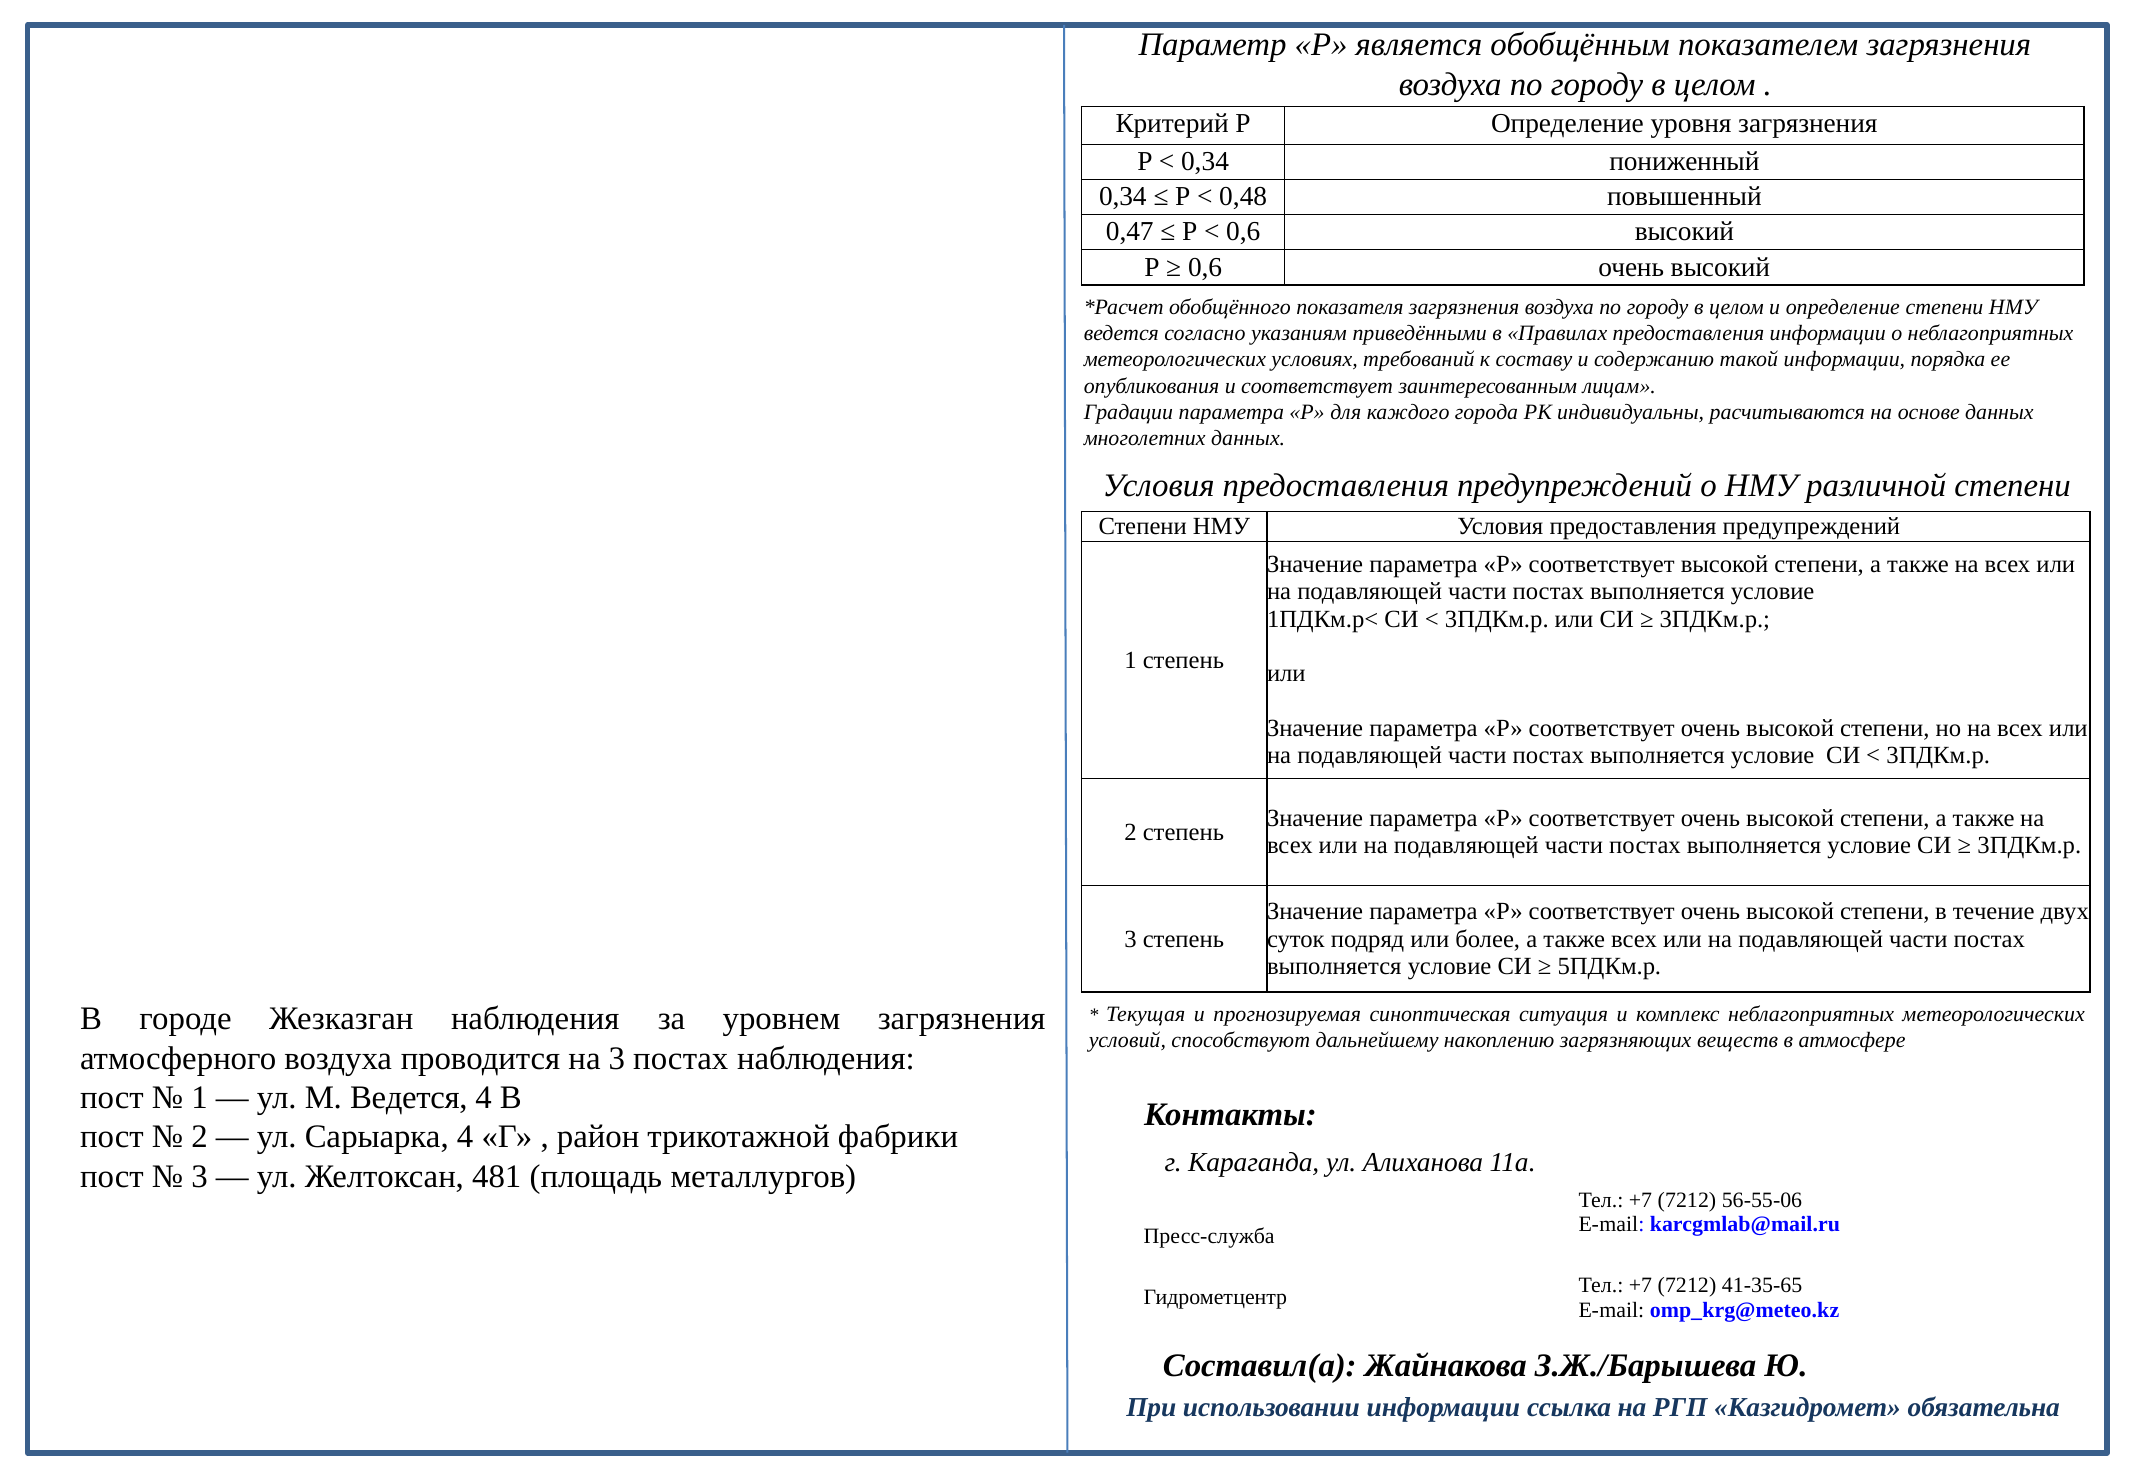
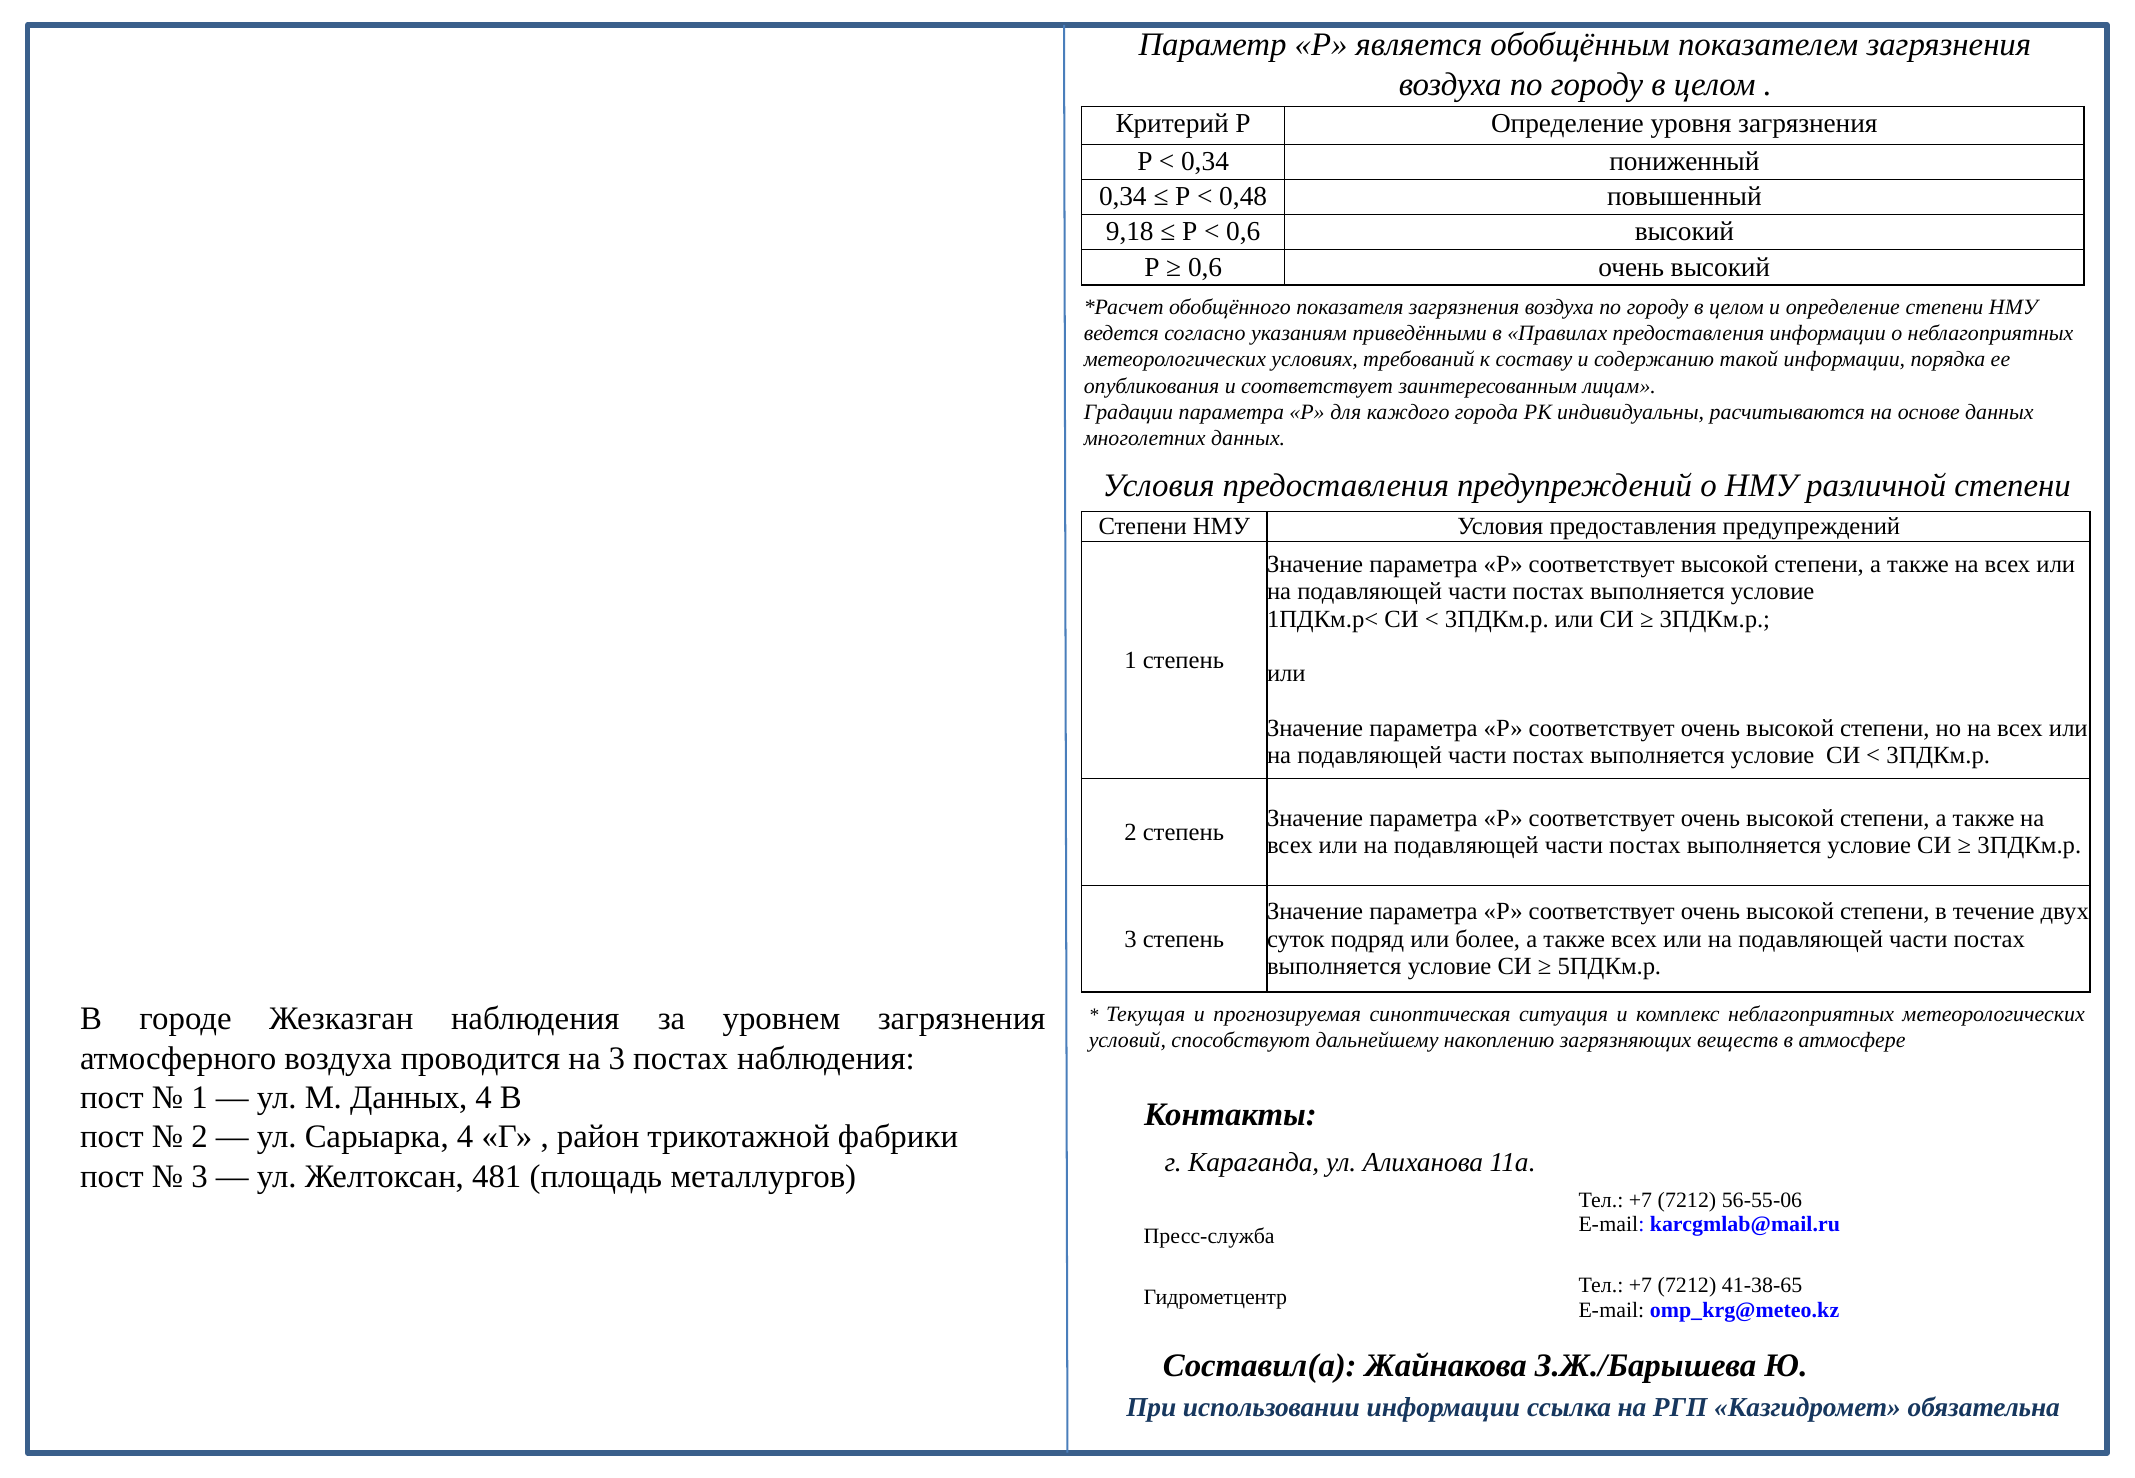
0,47: 0,47 -> 9,18 (1130, 232)
М Ведется: Ведется -> Данных (409, 1098)
41-35-65: 41-35-65 -> 41-38-65 (1762, 1286)
